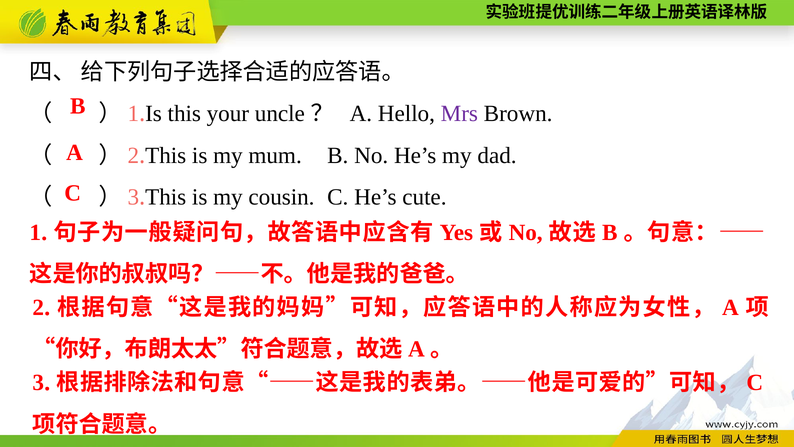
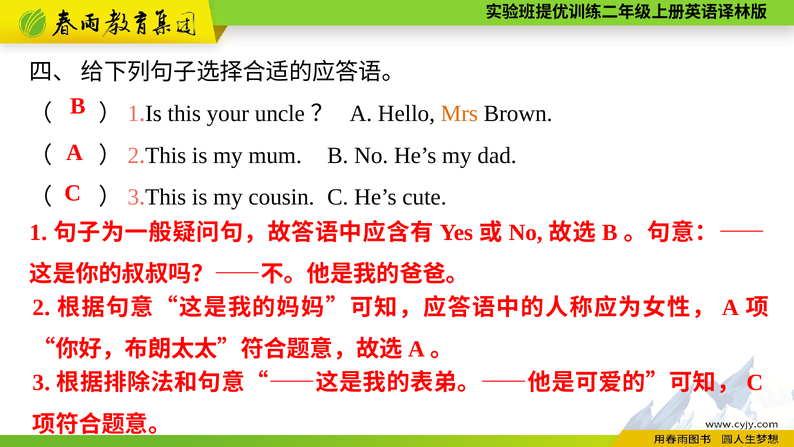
Mrs colour: purple -> orange (459, 114)
